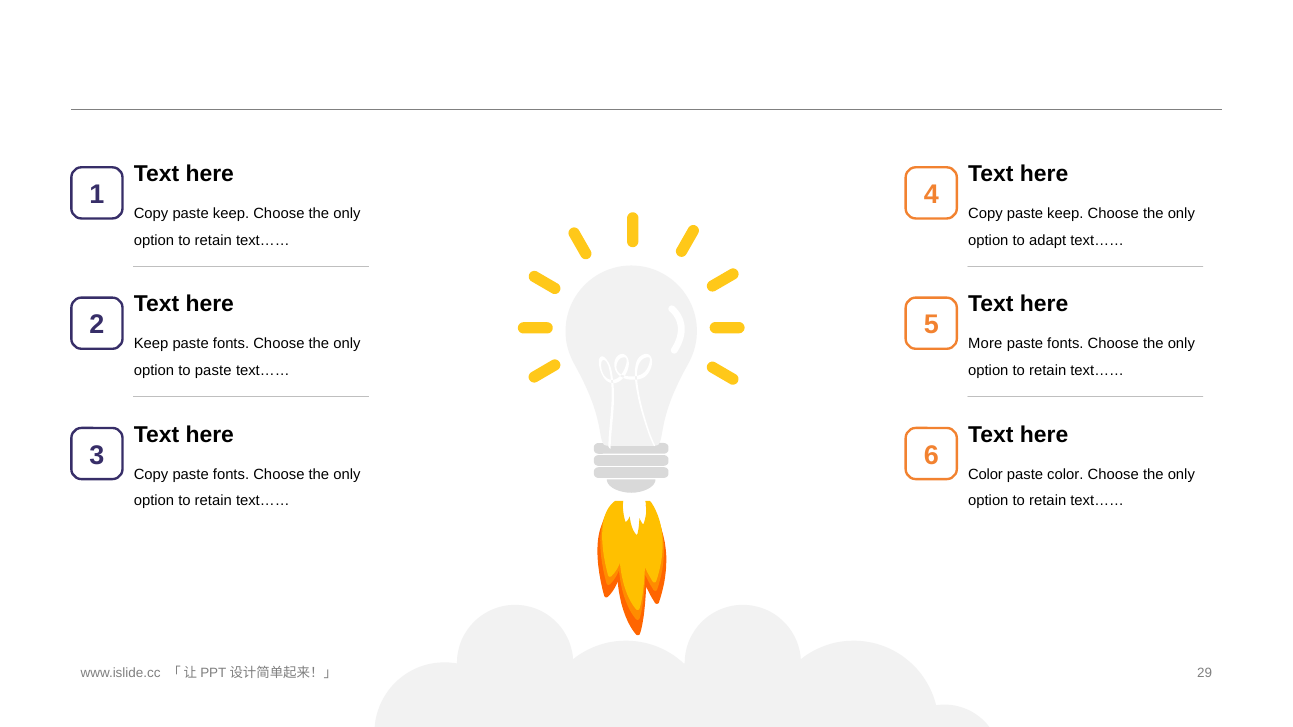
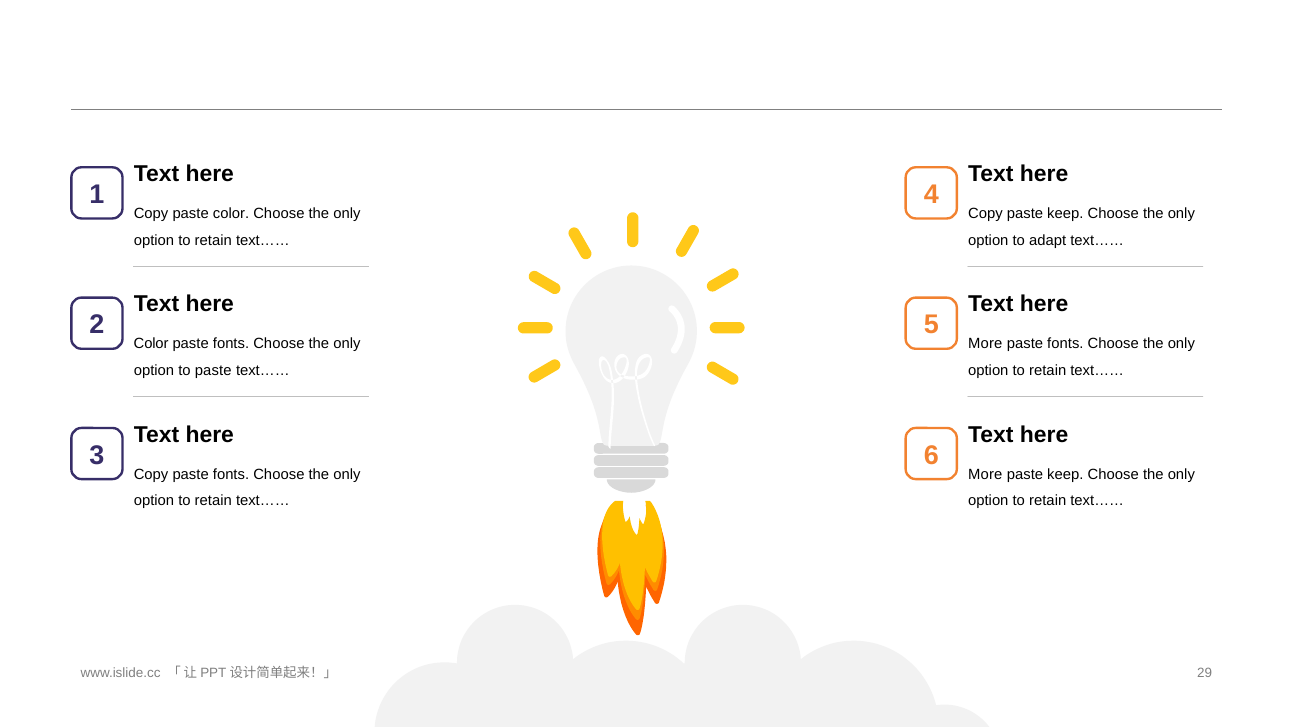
keep: keep -> color (231, 214)
Keep: Keep -> Color (151, 344)
Color: Color -> More (985, 474)
color: color -> keep (1065, 474)
